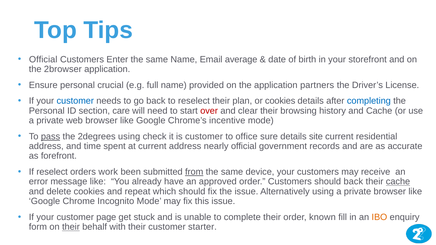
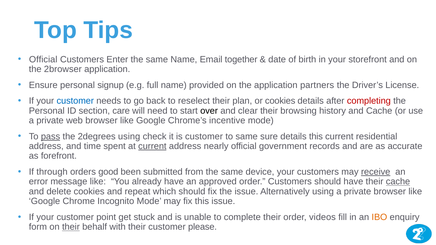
average: average -> together (241, 59)
crucial: crucial -> signup (111, 85)
completing colour: blue -> red (369, 101)
over colour: red -> black (209, 111)
to office: office -> same (247, 137)
details site: site -> this (316, 137)
current underline: none -> present (152, 146)
If reselect: reselect -> through (52, 172)
work: work -> good (108, 172)
from underline: present -> none (194, 172)
receive underline: none -> present (376, 172)
should back: back -> have (353, 182)
page: page -> point (106, 217)
known: known -> videos (322, 217)
starter: starter -> please (203, 227)
